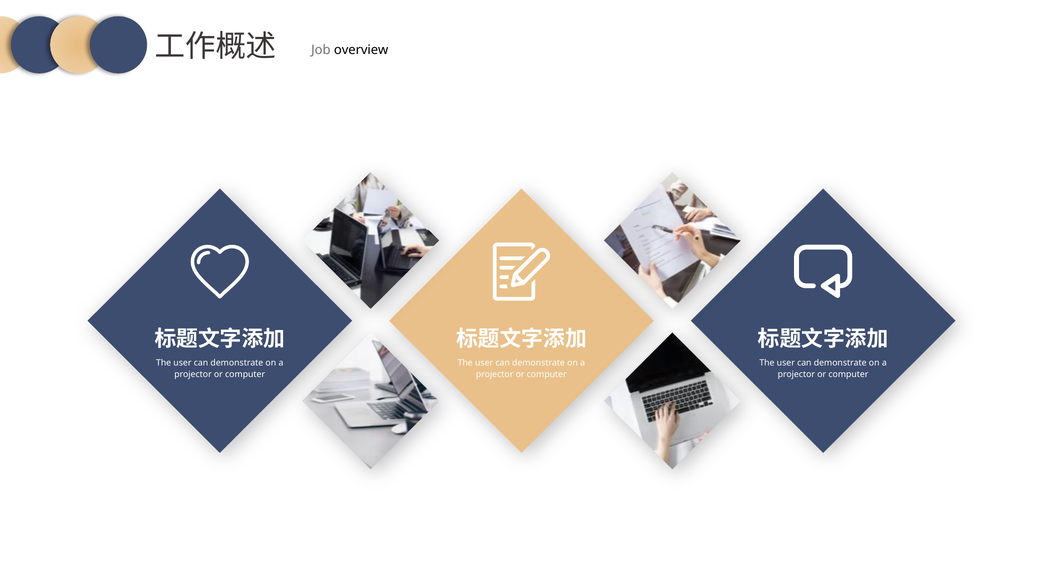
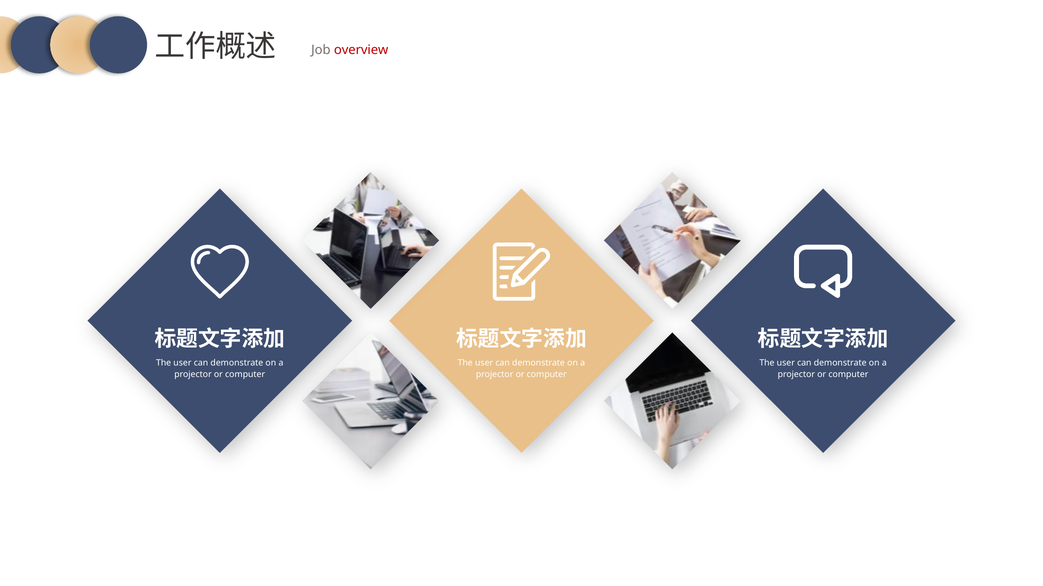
overview colour: black -> red (361, 50)
